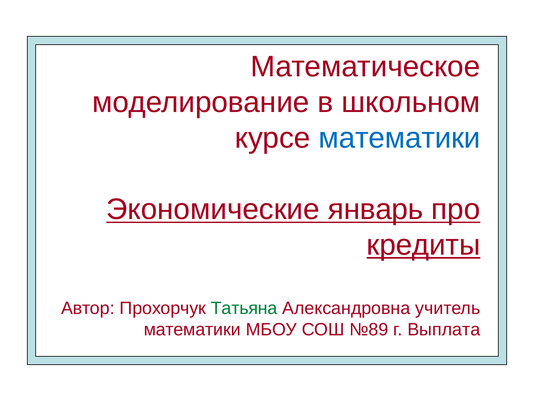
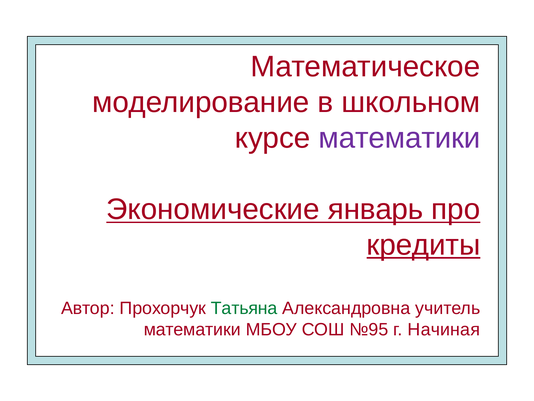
математики colour: blue -> purple (400, 138)
№89: №89 -> №95 (369, 329)
Выплата: Выплата -> Начиная (444, 329)
